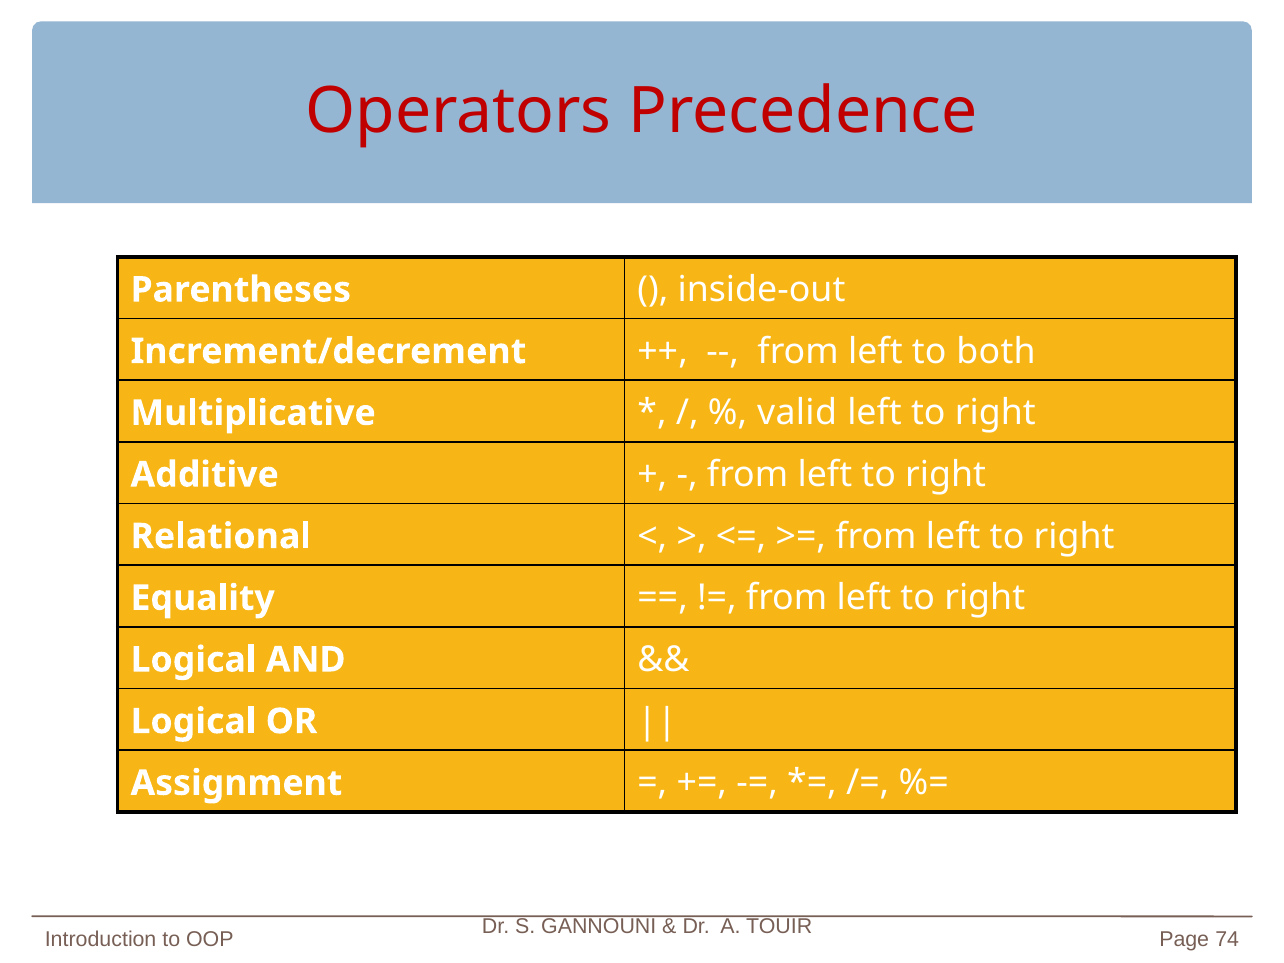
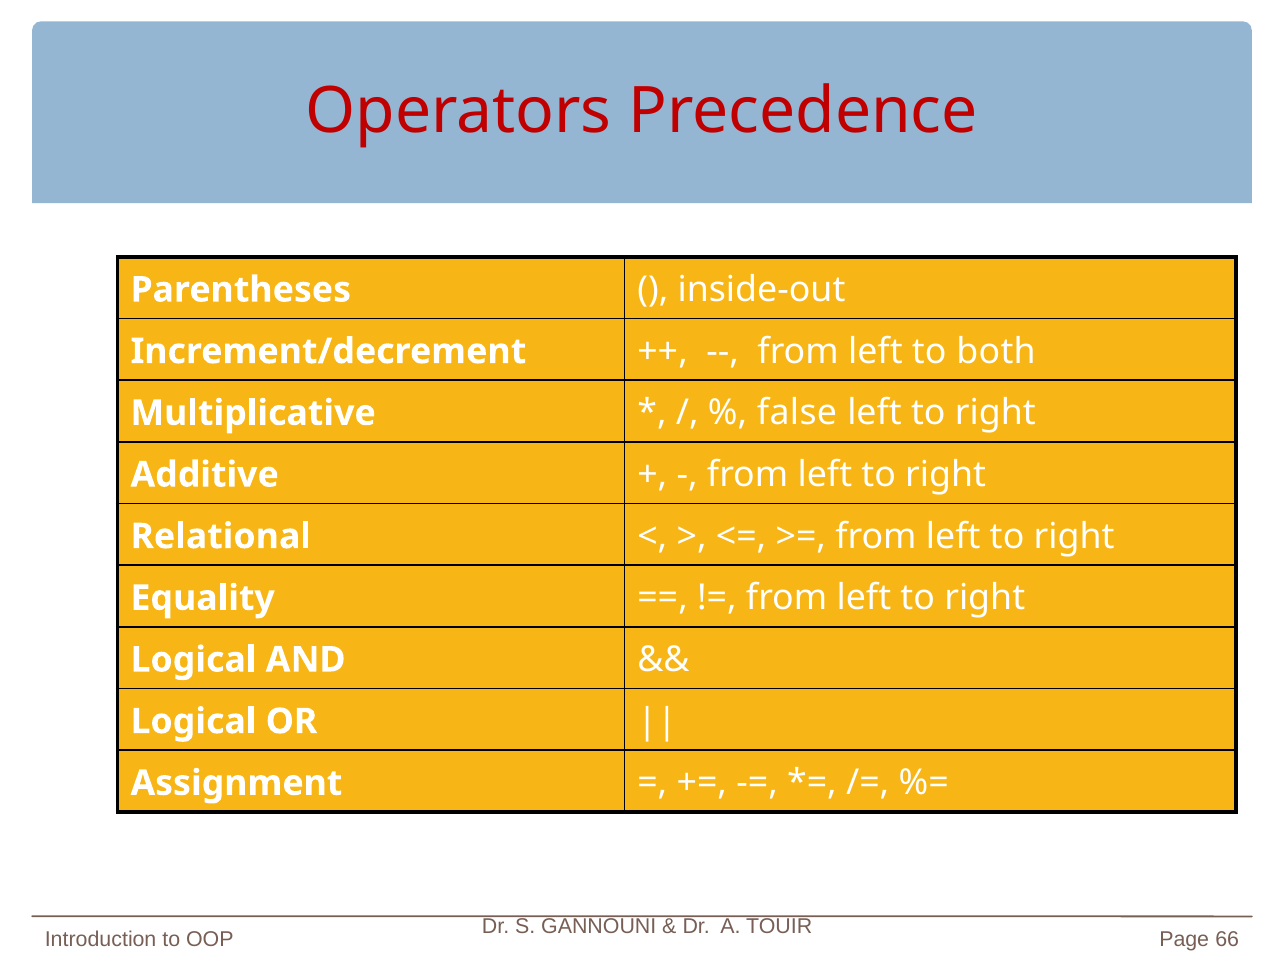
valid: valid -> false (797, 413)
74: 74 -> 66 (1227, 940)
